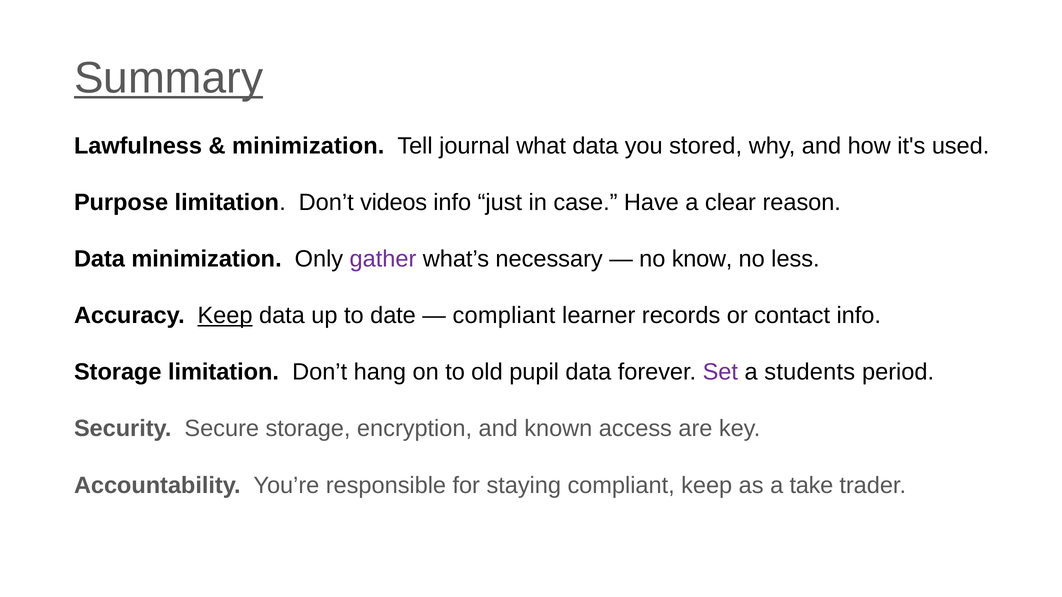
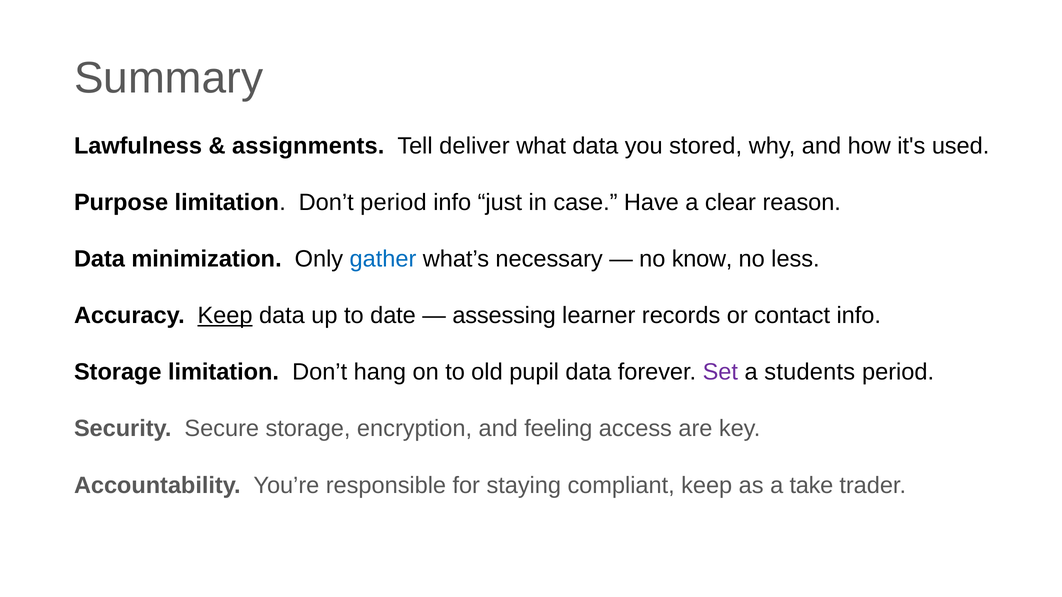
Summary underline: present -> none (169, 78)
minimization: minimization -> assignments (308, 146)
journal: journal -> deliver (474, 146)
Don’t videos: videos -> period (393, 202)
gather colour: purple -> blue (383, 259)
compliant: compliant -> assessing (504, 316)
known: known -> feeling (558, 429)
